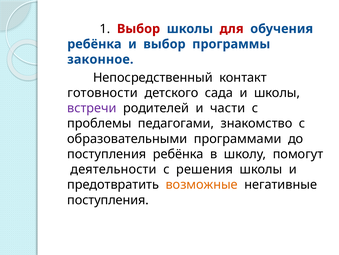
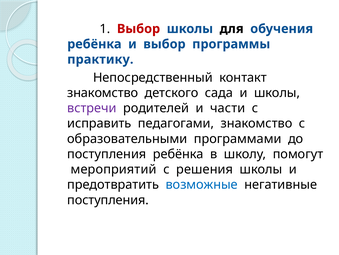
для colour: red -> black (232, 29)
законное: законное -> практику (100, 59)
готовности: готовности -> знакомство (103, 93)
проблемы: проблемы -> исправить (99, 123)
деятельности: деятельности -> мероприятий (114, 169)
возможные colour: orange -> blue (202, 184)
